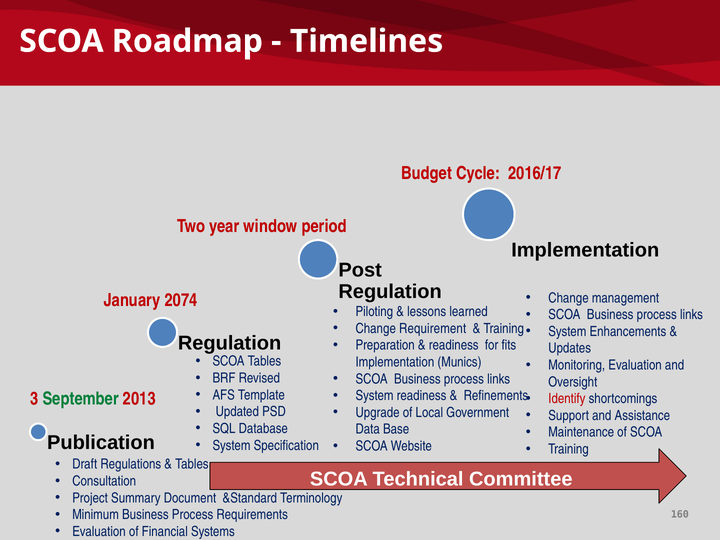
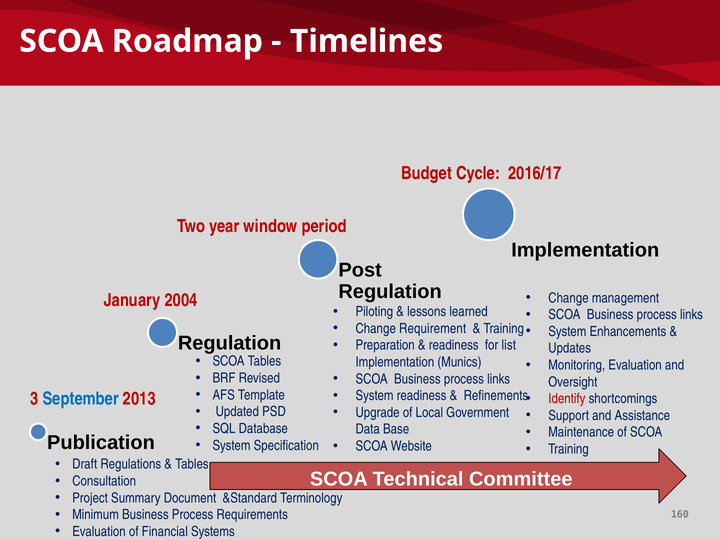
2074: 2074 -> 2004 (181, 301)
fits: fits -> list (509, 345)
September colour: green -> blue (81, 399)
